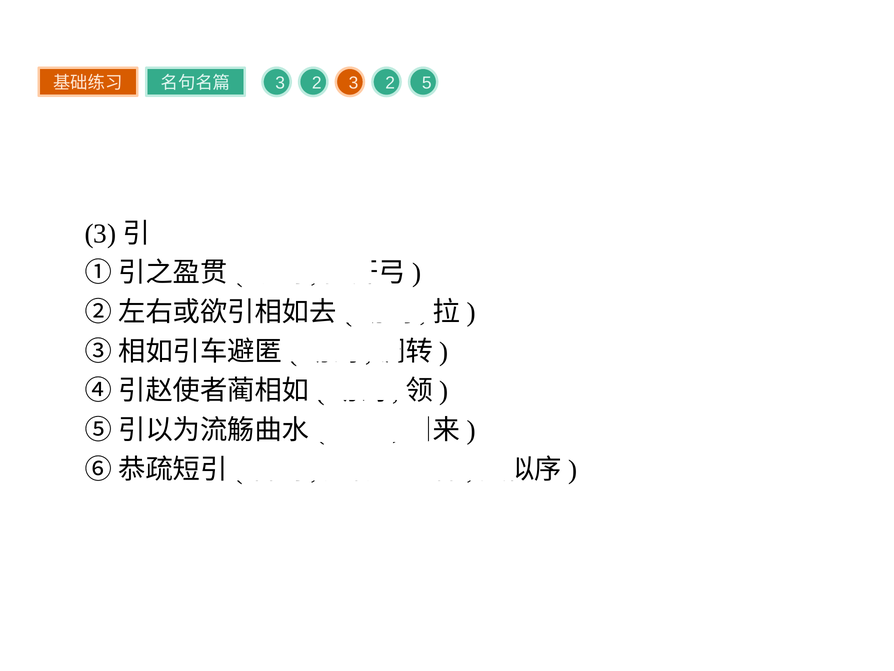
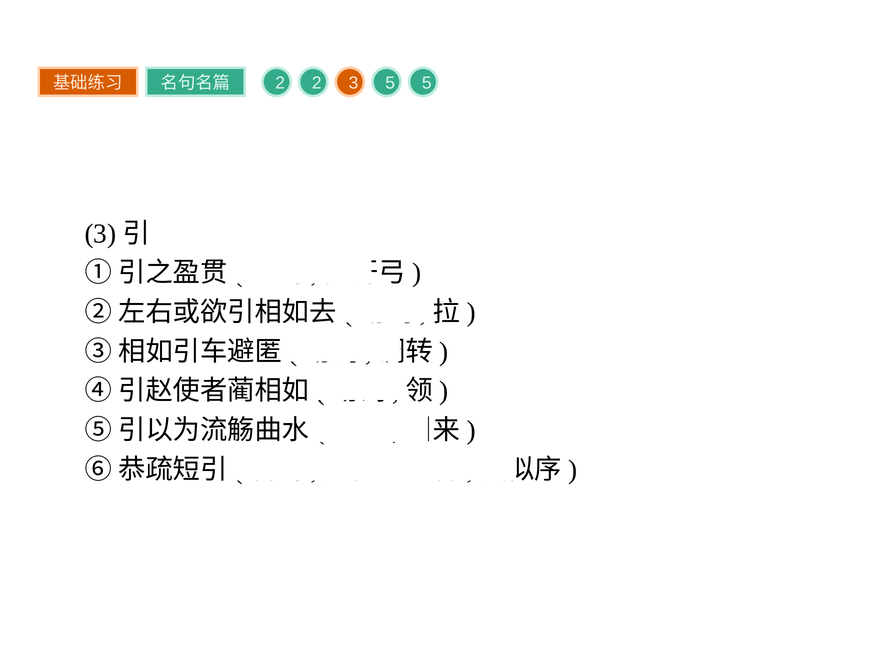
3: 3 -> 2 (280, 83)
2 3 2: 2 -> 5 (390, 83)
